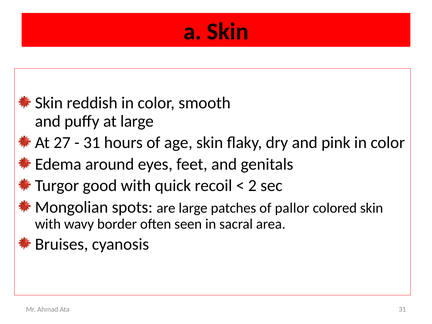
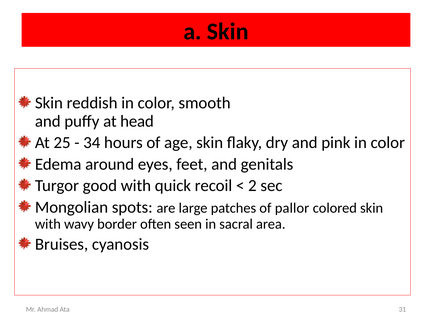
at large: large -> head (137, 121)
27: 27 -> 25 (62, 143)
31: 31 -> 34 (92, 143)
